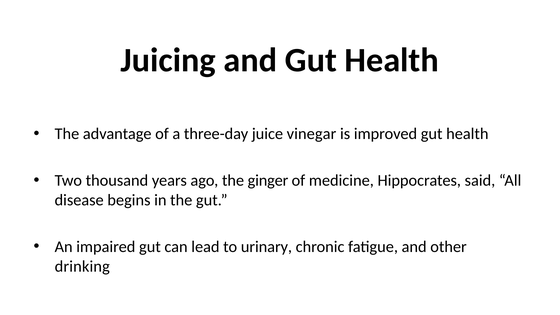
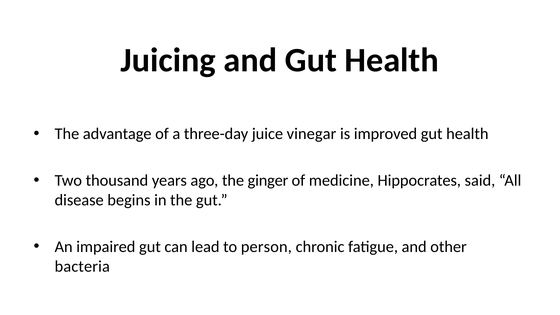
urinary: urinary -> person (266, 247)
drinking: drinking -> bacteria (82, 266)
